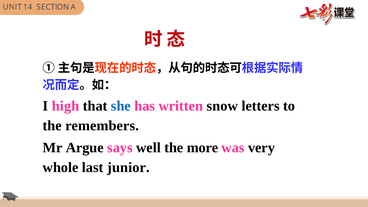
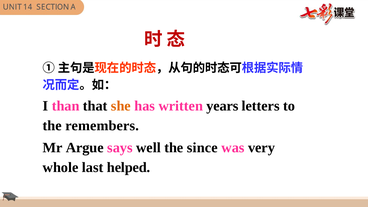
high: high -> than (66, 106)
she colour: blue -> orange (121, 106)
snow: snow -> years (222, 106)
more: more -> since (202, 148)
junior: junior -> helped (129, 167)
